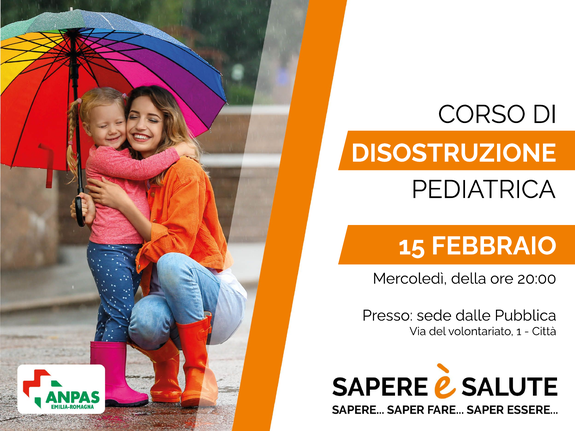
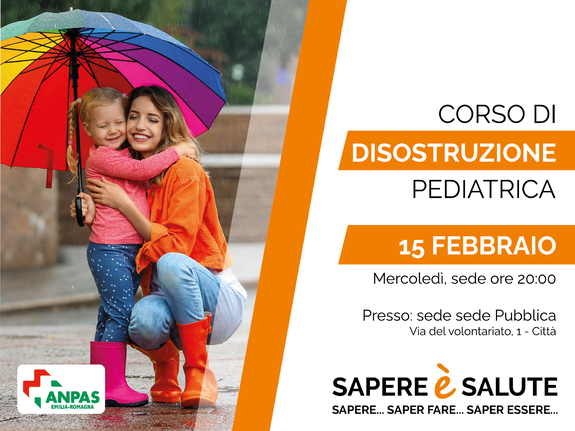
Mercoledì della: della -> sede (469, 279)
sede dalle: dalle -> sede (473, 316)
